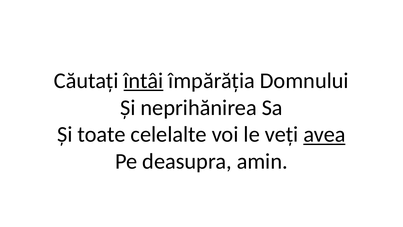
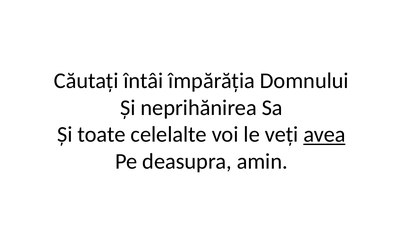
întâi underline: present -> none (143, 81)
